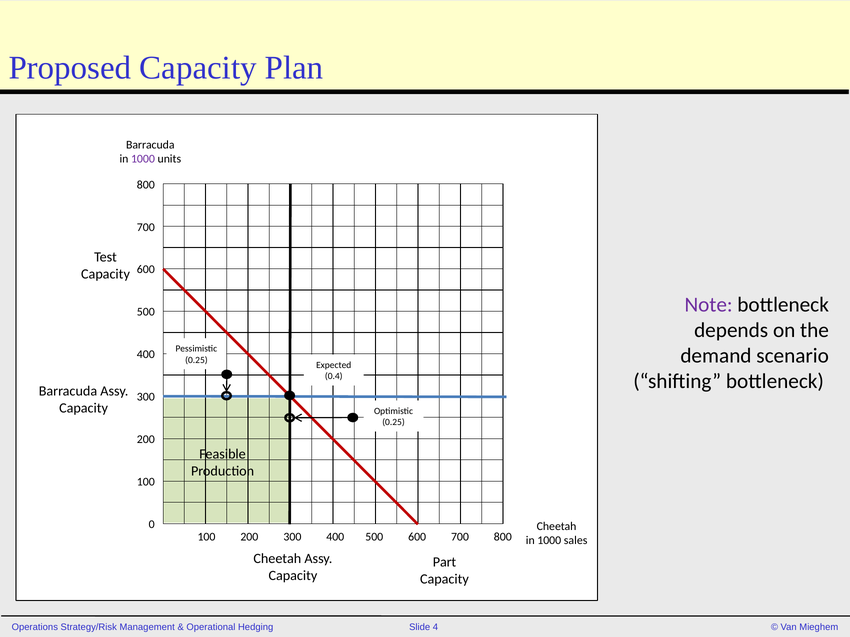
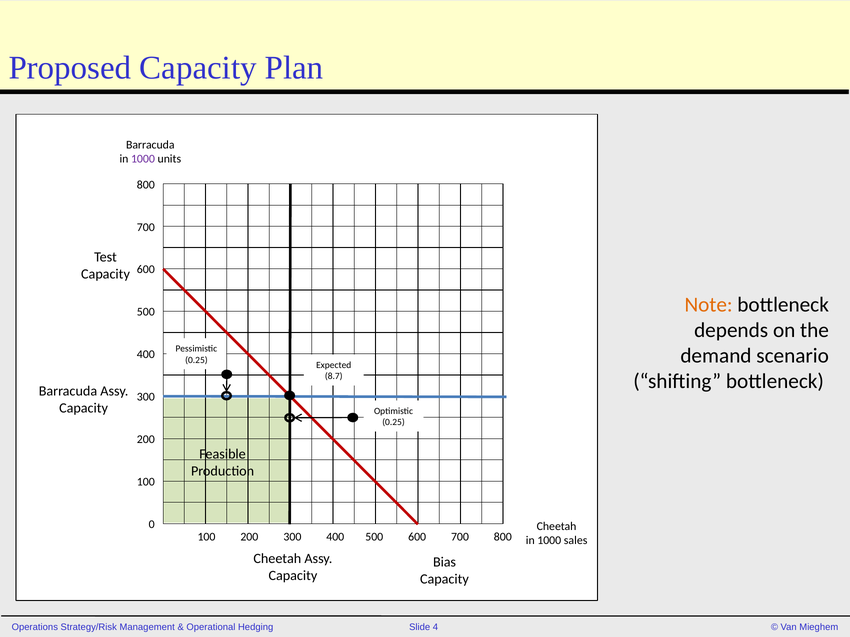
Note colour: purple -> orange (709, 305)
0.4: 0.4 -> 8.7 (334, 377)
Part: Part -> Bias (445, 563)
